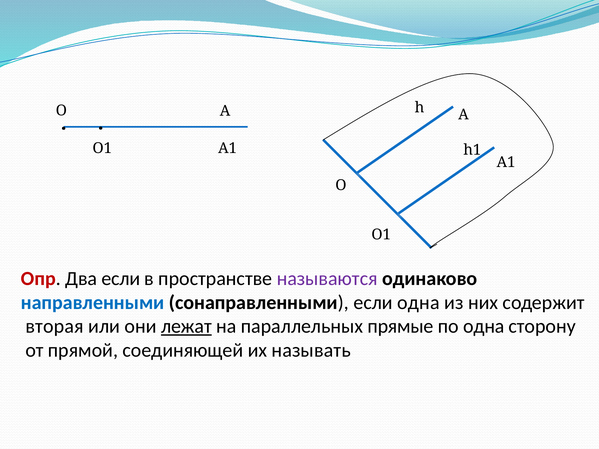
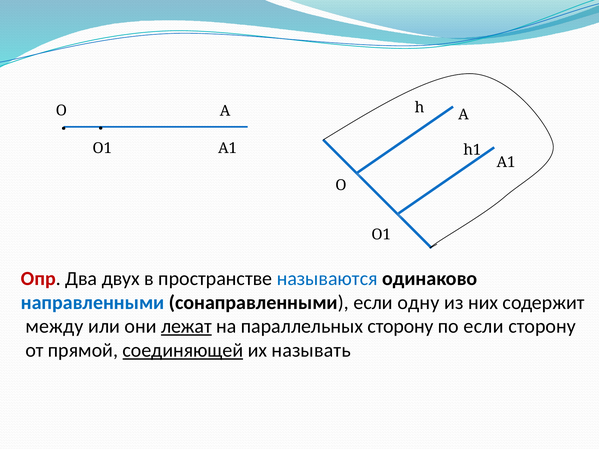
Два если: если -> двух (121, 279)
называются colour: purple -> blue (327, 279)
если одна: одна -> одну (418, 303)
вторая: вторая -> между (55, 327)
параллельных прямые: прямые -> сторону (401, 327)
по одна: одна -> если (484, 327)
соединяющей underline: none -> present (183, 351)
